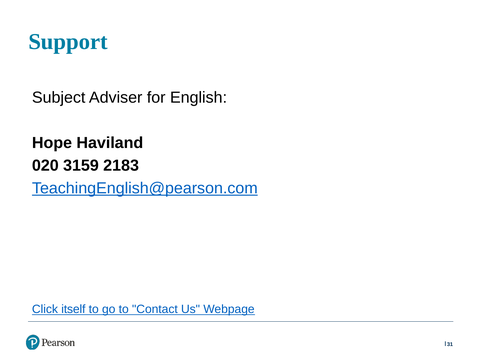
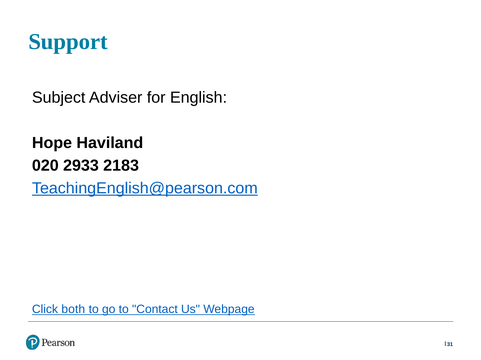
3159: 3159 -> 2933 (81, 166)
itself: itself -> both (73, 310)
